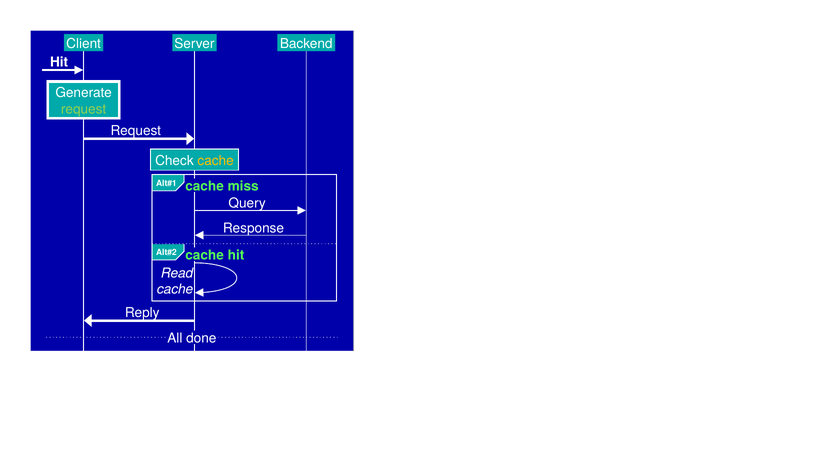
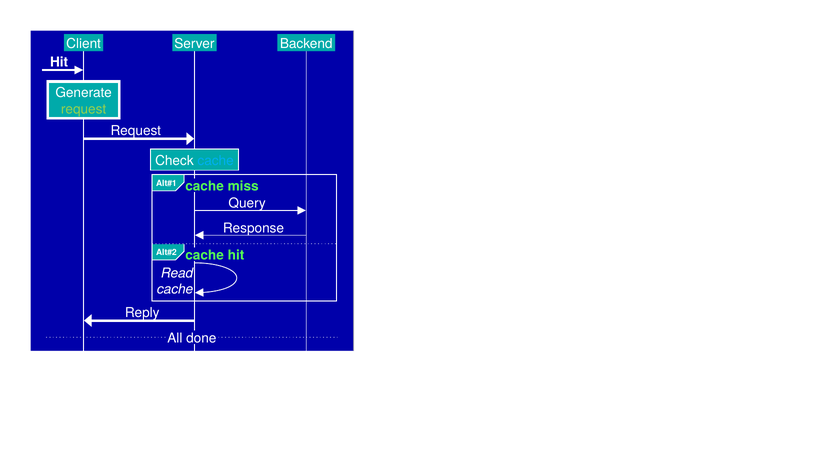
cache colour: yellow -> light blue (216, 160)
